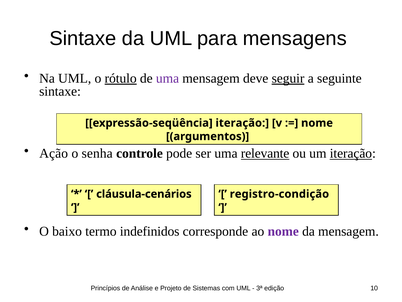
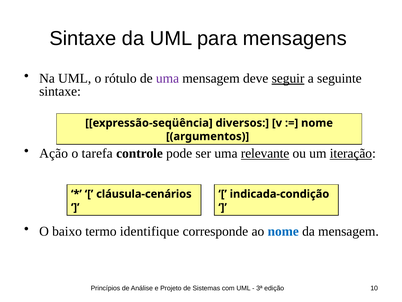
rótulo underline: present -> none (121, 78)
expressão-seqüência iteração: iteração -> diversos (242, 123)
senha: senha -> tarefa (97, 153)
registro-condição: registro-condição -> indicada-condição (279, 194)
indefinidos: indefinidos -> identifique (150, 231)
nome colour: purple -> blue (283, 231)
